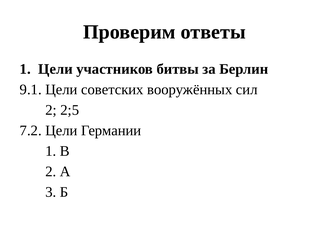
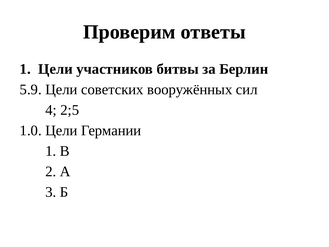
9.1: 9.1 -> 5.9 (31, 89)
2: 2 -> 4 (51, 110)
7.2: 7.2 -> 1.0 (31, 130)
